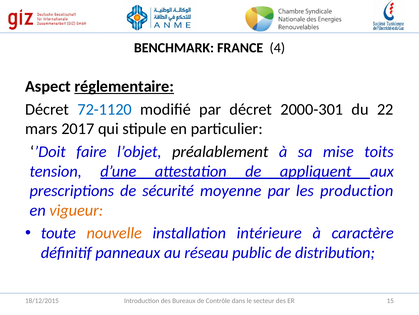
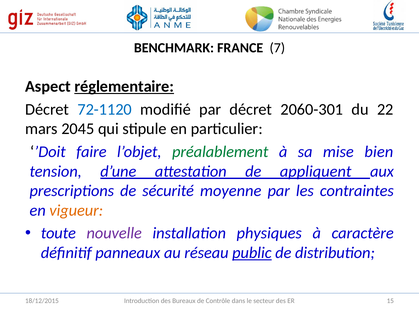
4: 4 -> 7 (277, 48)
2000-301: 2000-301 -> 2060-301 (312, 109)
2017: 2017 -> 2045 (78, 129)
préalablement colour: black -> green (220, 151)
toits: toits -> bien (379, 151)
production: production -> contraintes (357, 190)
nouvelle colour: orange -> purple (114, 233)
intérieure: intérieure -> physiques (269, 233)
public underline: none -> present (252, 252)
